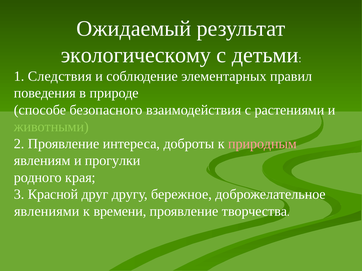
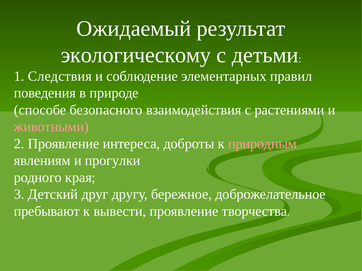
животными colour: light green -> pink (51, 127)
Красной: Красной -> Детский (53, 195)
явлениями: явлениями -> пребывают (47, 212)
времени: времени -> вывести (120, 212)
